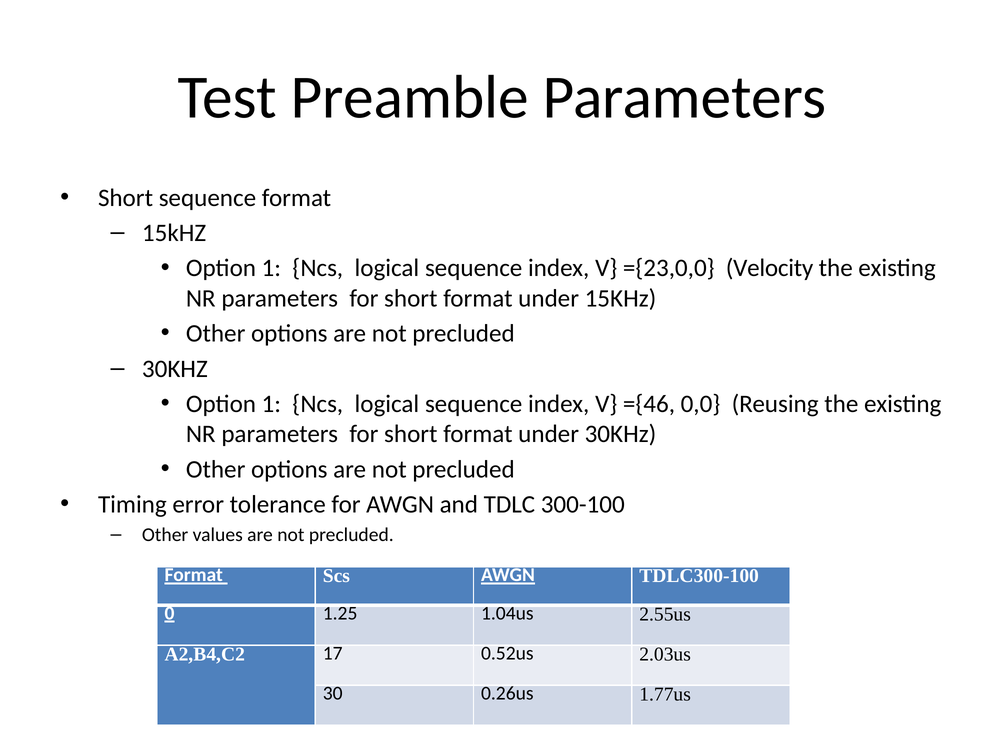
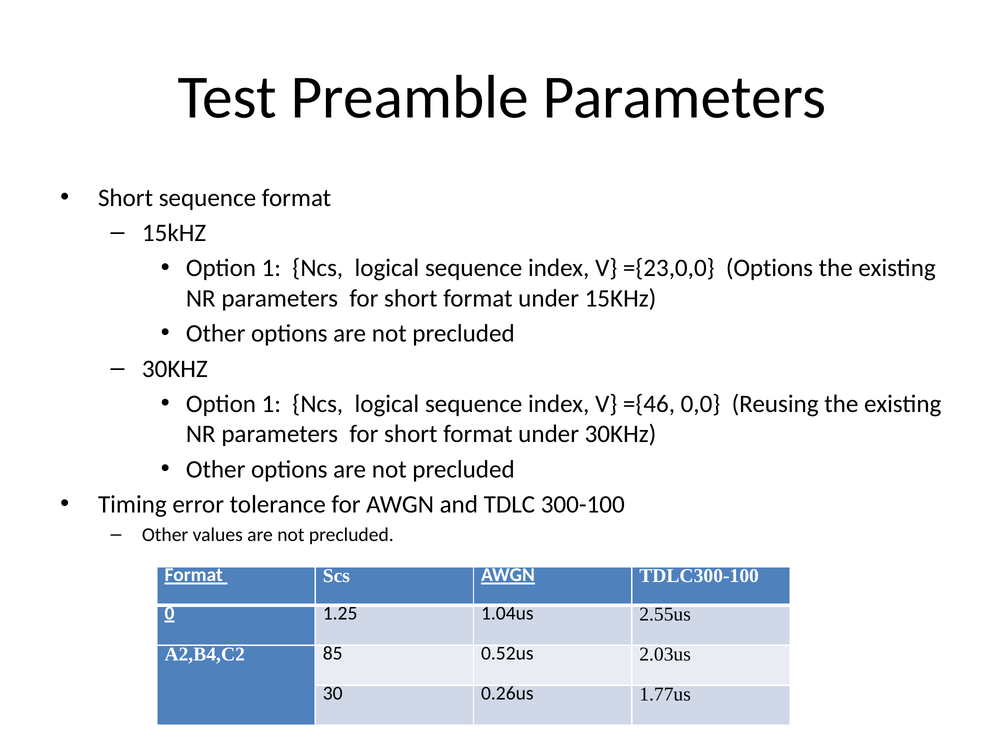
={23,0,0 Velocity: Velocity -> Options (770, 268)
17: 17 -> 85 (333, 653)
